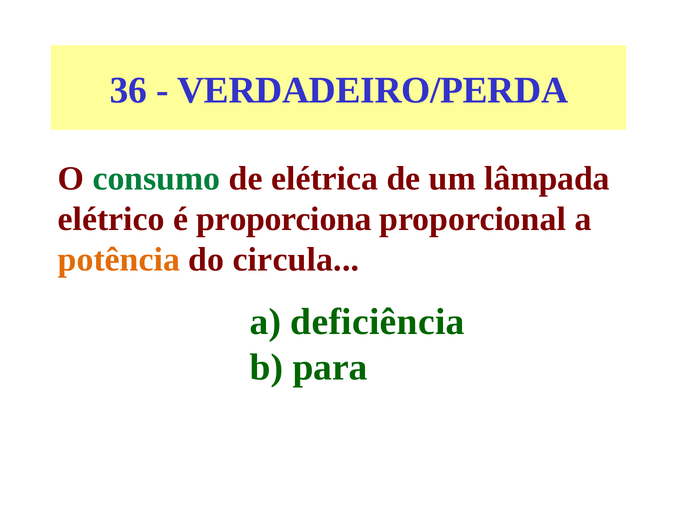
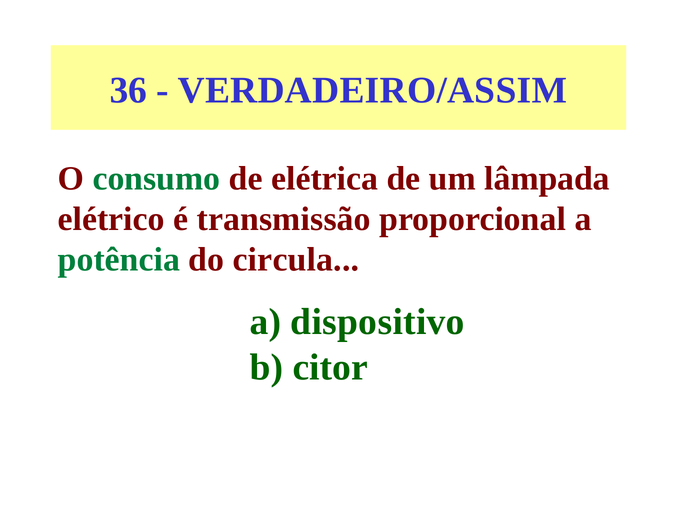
VERDADEIRO/PERDA: VERDADEIRO/PERDA -> VERDADEIRO/ASSIM (372, 90)
proporciona: proporciona -> transmissão (284, 219)
potência colour: orange -> green (119, 260)
deficiência: deficiência -> dispositivo (378, 322)
para: para -> citor (330, 367)
